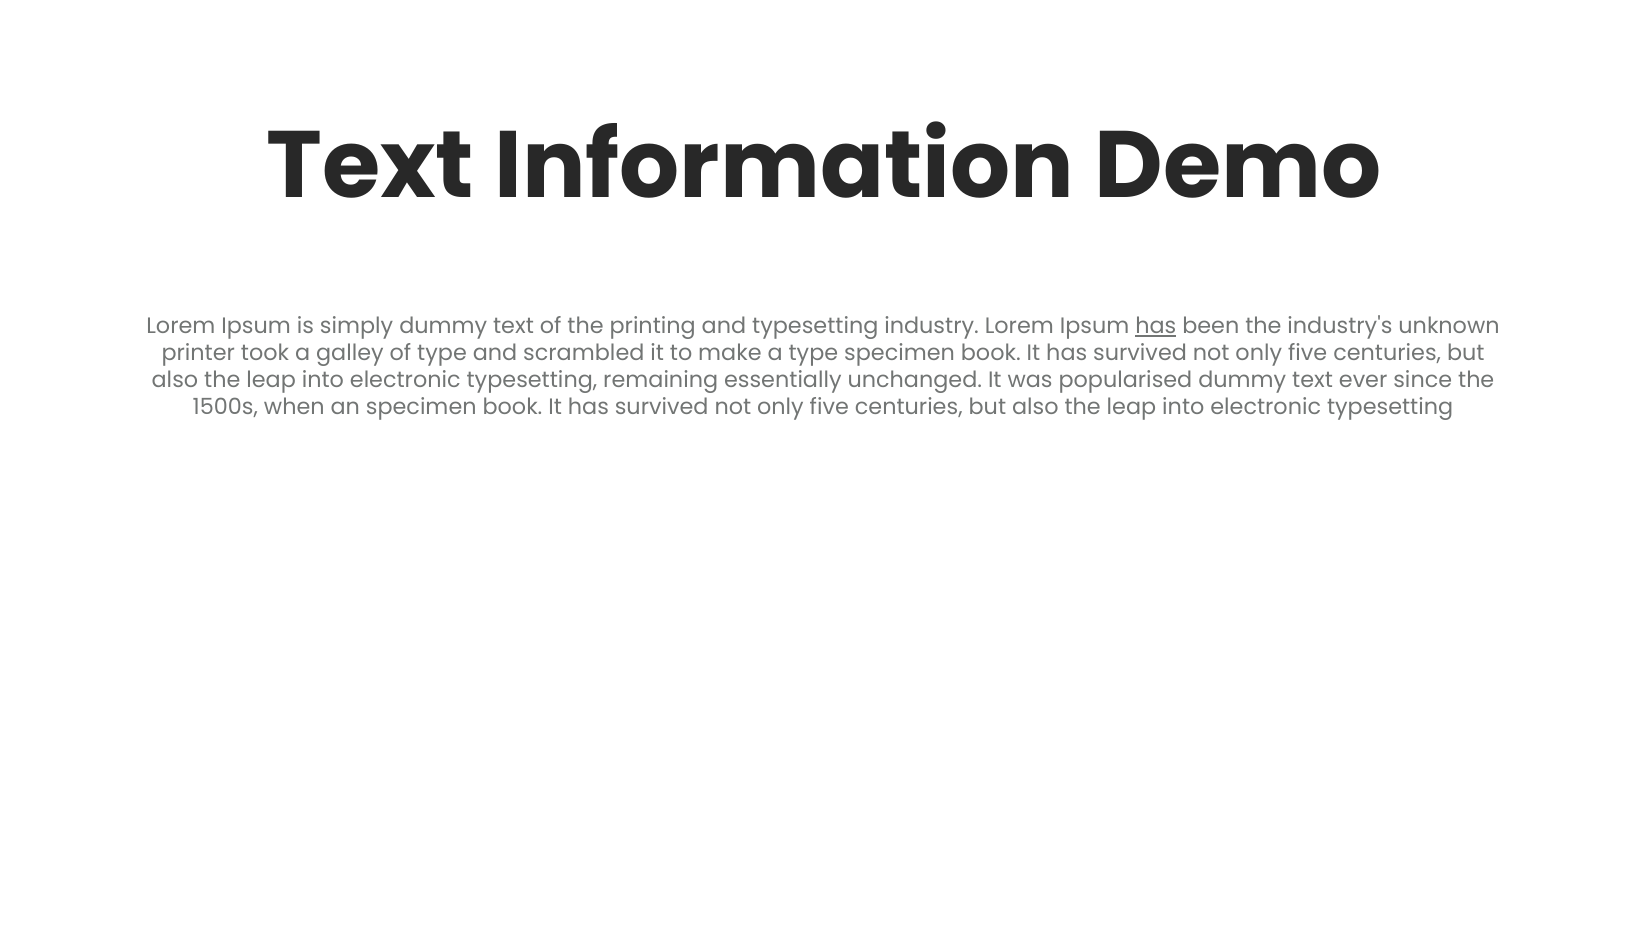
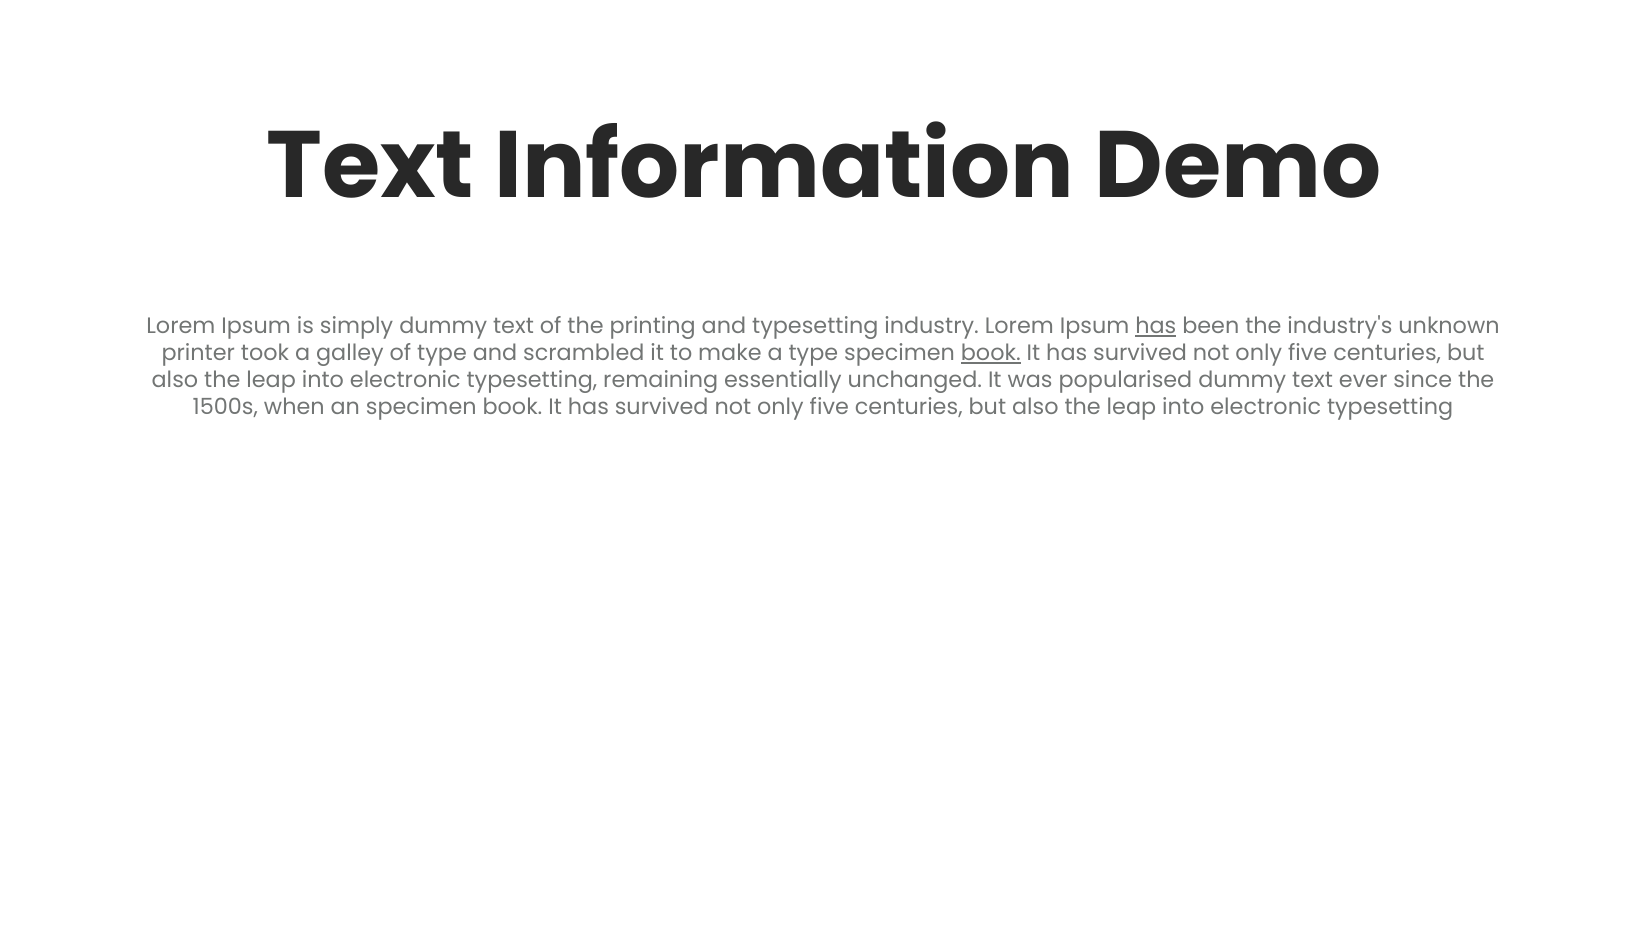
book underline: none -> present (991, 353)
